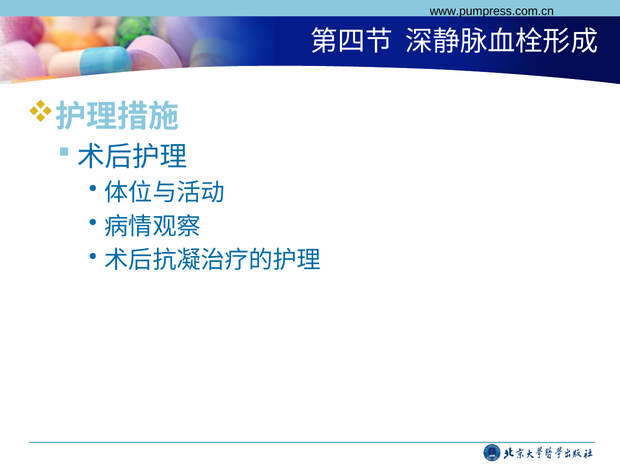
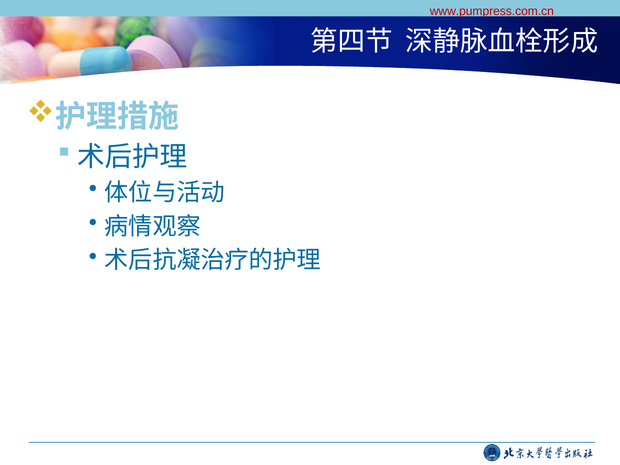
www.pumpress.com.cn colour: black -> red (492, 11)
